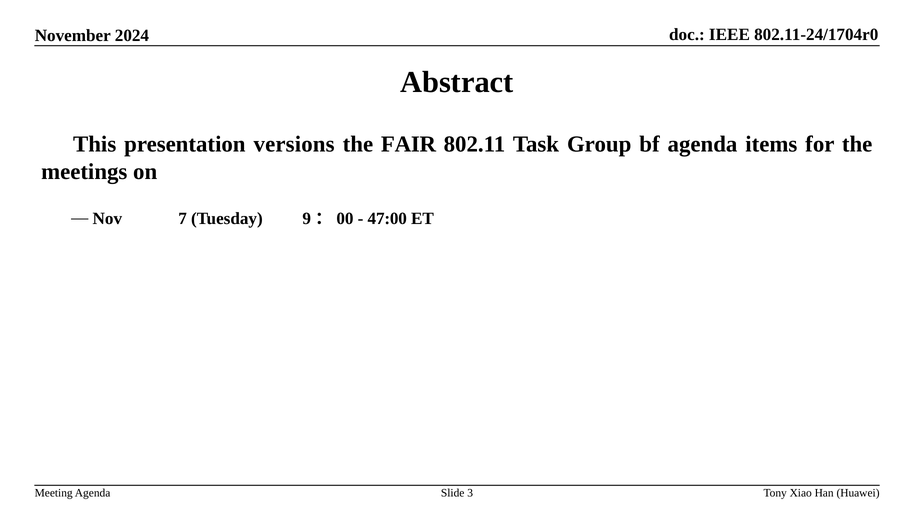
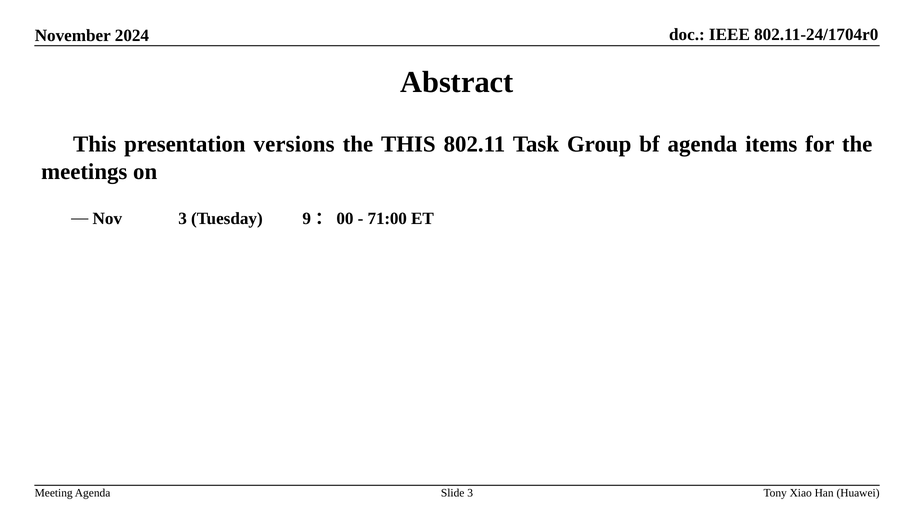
the FAIR: FAIR -> THIS (408, 144)
Nov 7: 7 -> 3 (183, 219)
47:00: 47:00 -> 71:00 (387, 219)
